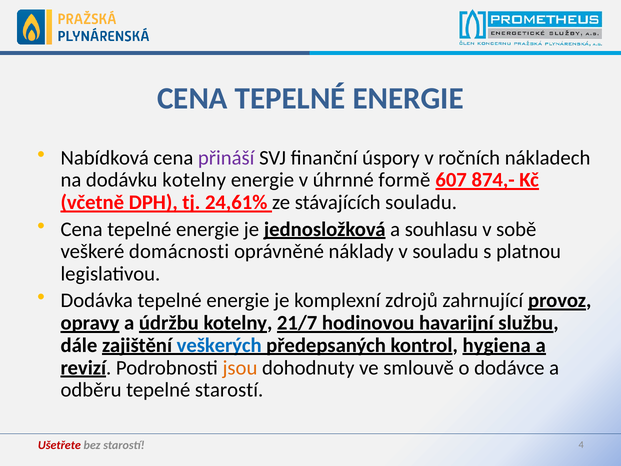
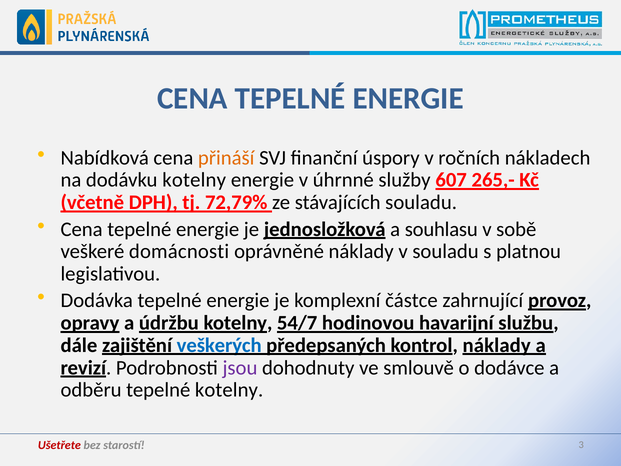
přináší colour: purple -> orange (226, 158)
formě: formě -> služby (404, 180)
874,-: 874,- -> 265,- (493, 180)
24,61%: 24,61% -> 72,79% (236, 202)
zdrojů: zdrojů -> částce (411, 300)
21/7: 21/7 -> 54/7 (297, 323)
kontrol hygiena: hygiena -> náklady (497, 345)
jsou colour: orange -> purple (240, 367)
tepelné starostí: starostí -> kotelny (229, 390)
4: 4 -> 3 (581, 445)
